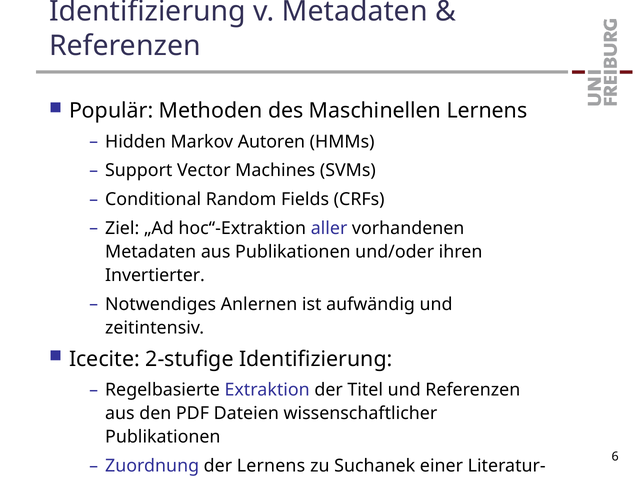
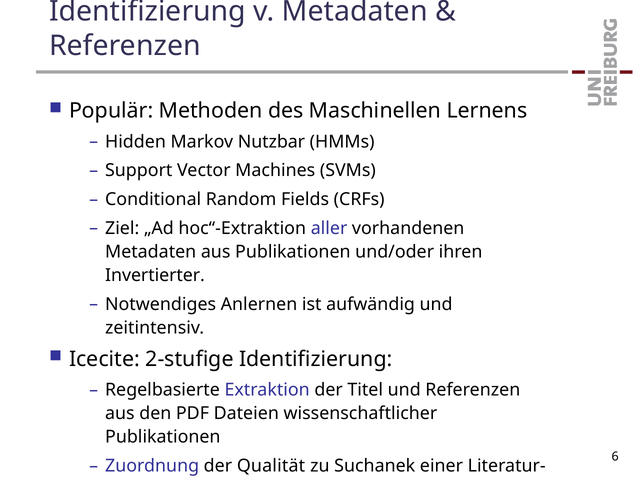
Autoren: Autoren -> Nutzbar (271, 142)
der Lernens: Lernens -> Qualität (271, 466)
